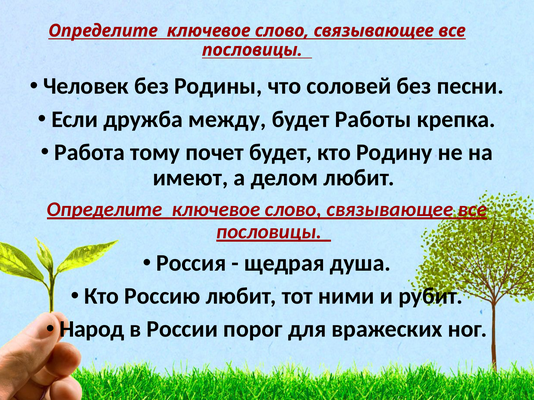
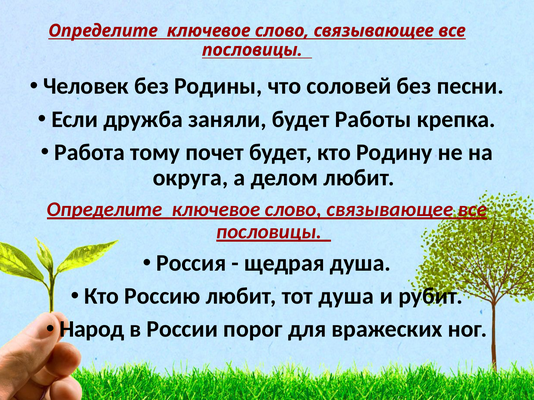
между: между -> заняли (227, 119)
имеют: имеют -> округа (190, 178)
тот ними: ними -> душа (346, 296)
